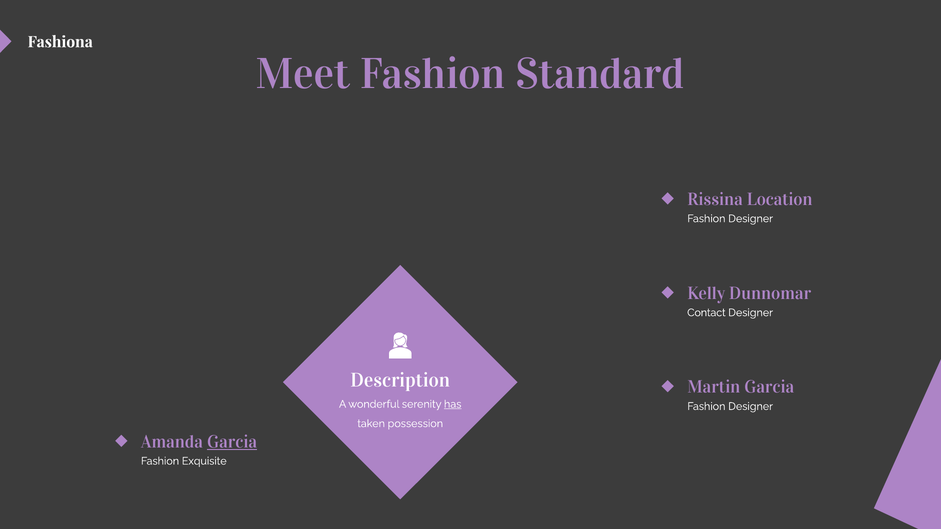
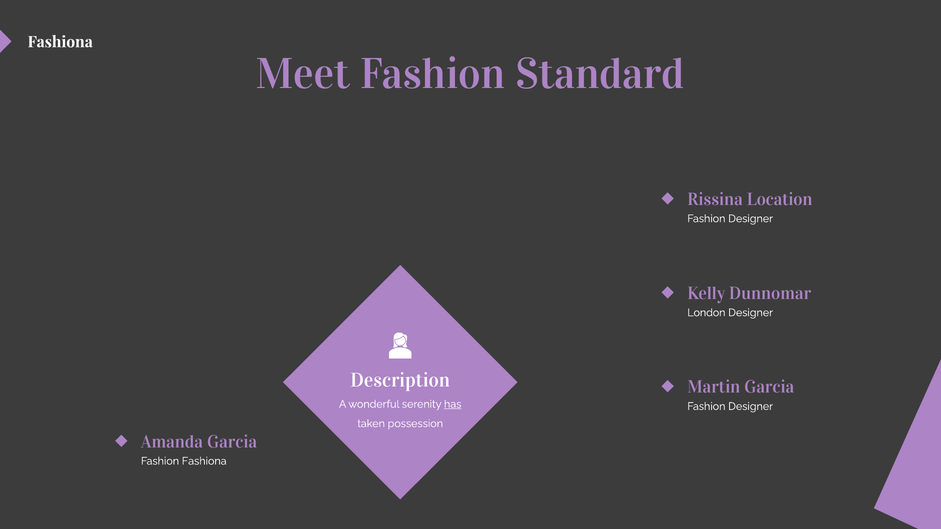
Contact: Contact -> London (706, 313)
Garcia underline: present -> none (232, 442)
Exquisite: Exquisite -> Fashiona (204, 461)
